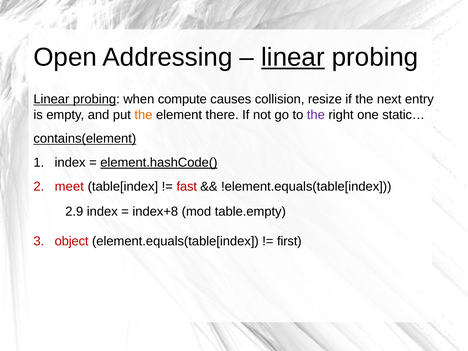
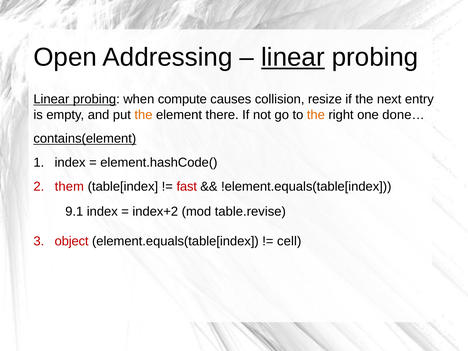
the colour: purple -> orange (316, 115)
static…: static… -> done… (403, 115)
element.hashCode( underline: present -> none (159, 163)
meet: meet -> them (69, 186)
2.9: 2.9 -> 9.1 (74, 212)
index+8: index+8 -> index+2 (155, 212)
table.empty: table.empty -> table.revise (250, 212)
first: first -> cell (289, 241)
